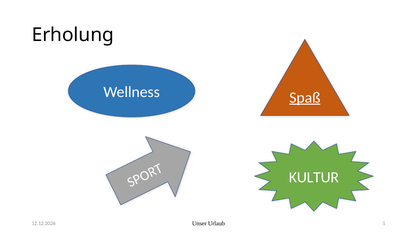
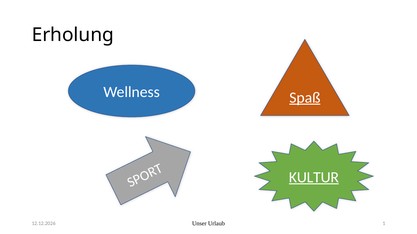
KULTUR underline: none -> present (314, 178)
